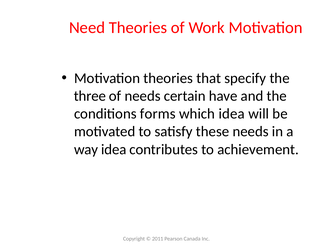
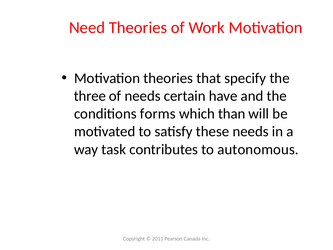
which idea: idea -> than (232, 114)
way idea: idea -> task (114, 149)
achievement: achievement -> autonomous (258, 149)
